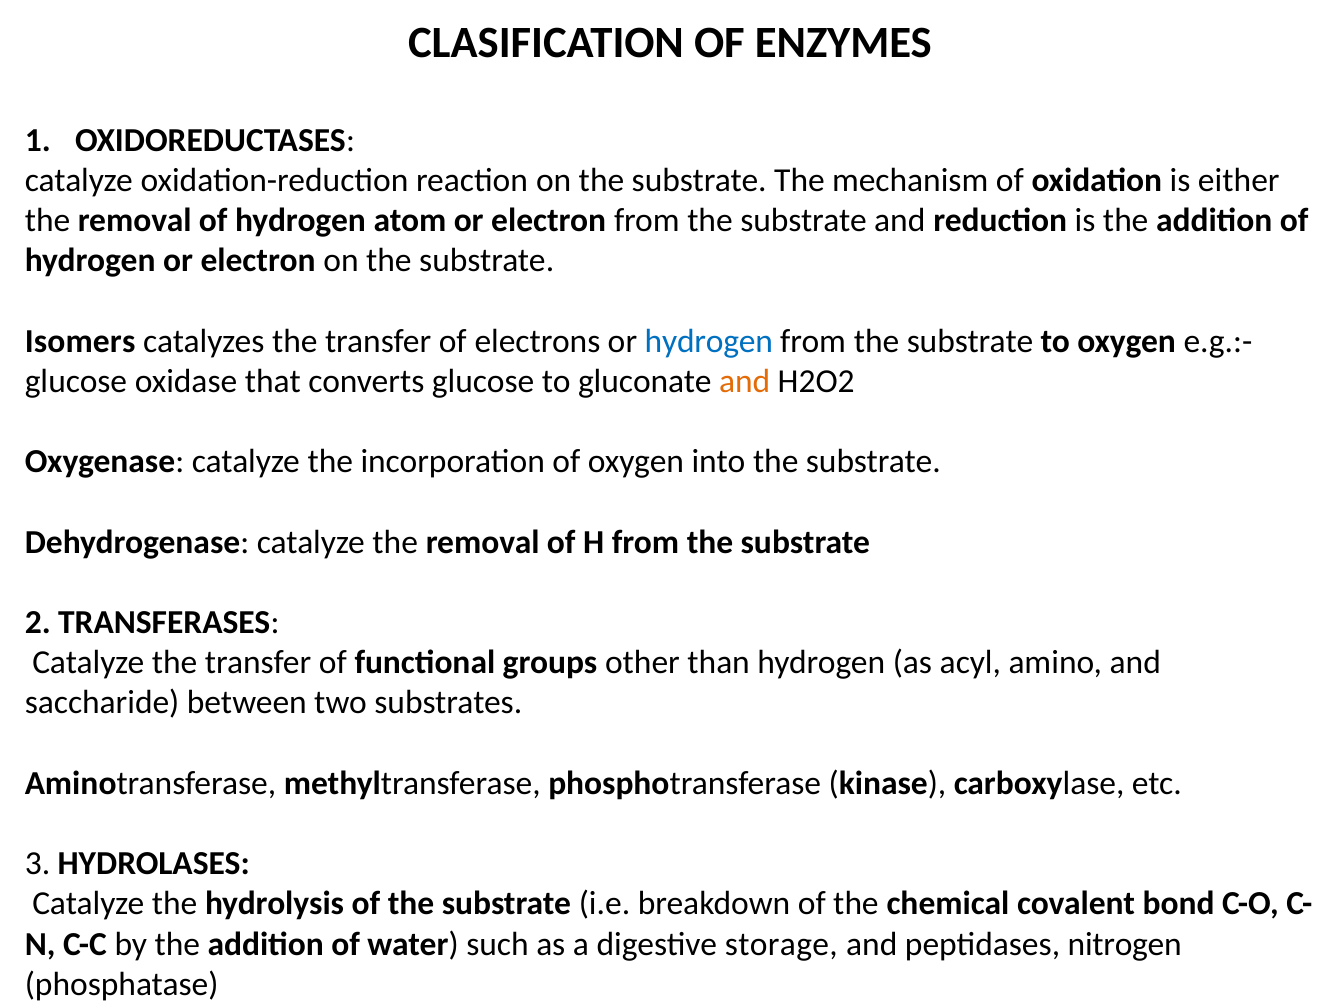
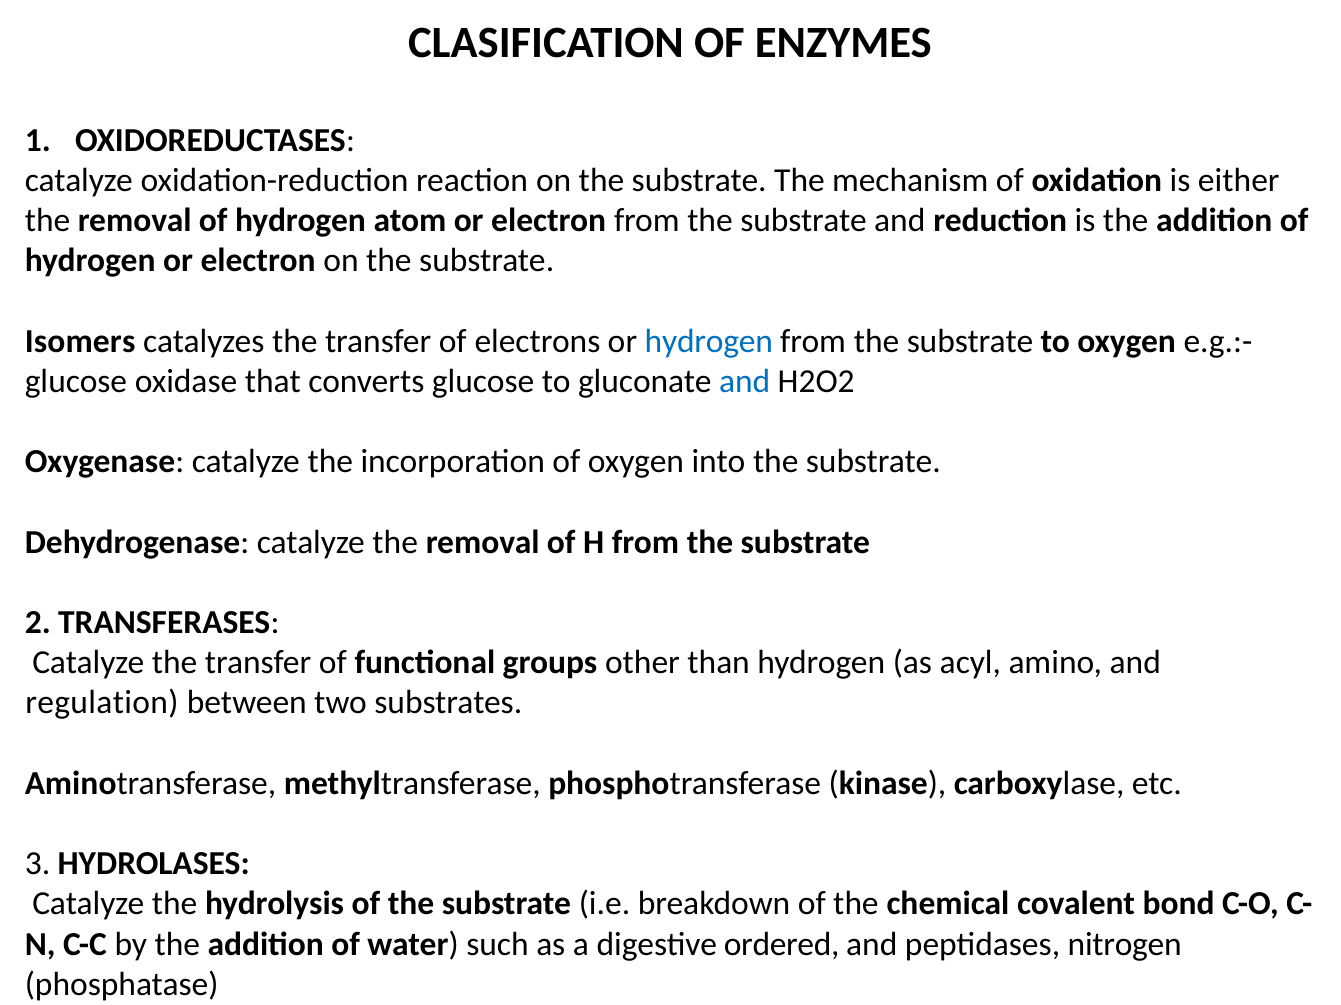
and colour: orange -> blue (745, 382)
saccharide: saccharide -> regulation (102, 703)
storage: storage -> ordered (782, 945)
